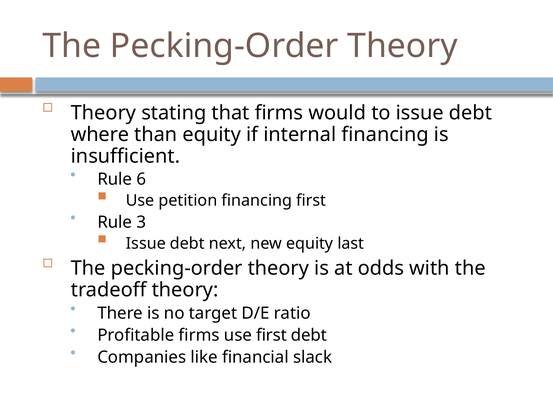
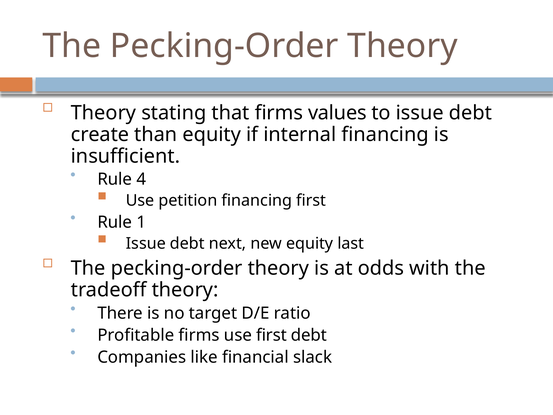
would: would -> values (337, 113)
where: where -> create (100, 134)
6: 6 -> 4 (141, 179)
3: 3 -> 1 (141, 222)
